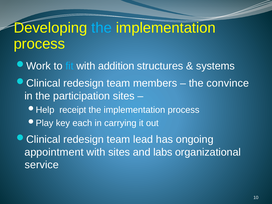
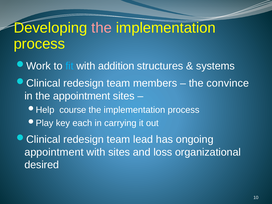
the colour: light blue -> pink (102, 28)
the participation: participation -> appointment (82, 96)
receipt: receipt -> course (73, 110)
labs: labs -> loss (163, 152)
service: service -> desired (42, 165)
